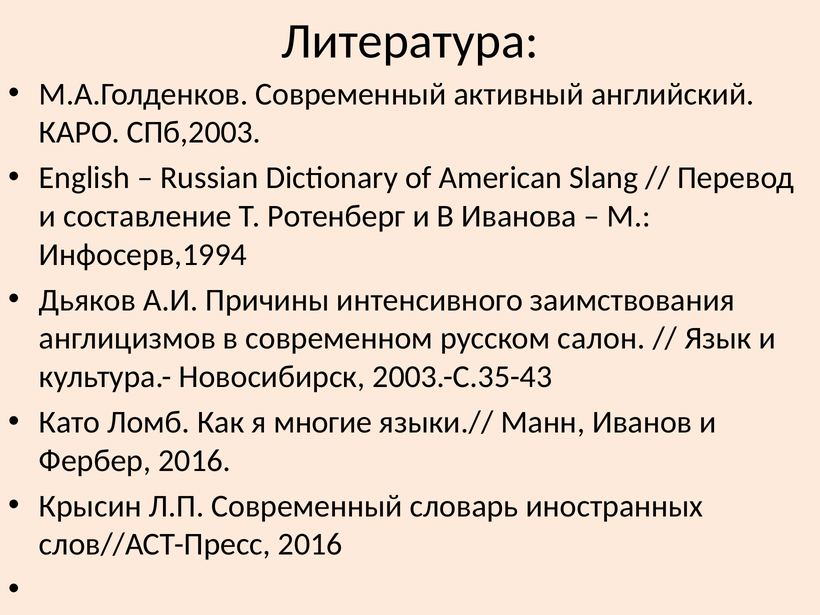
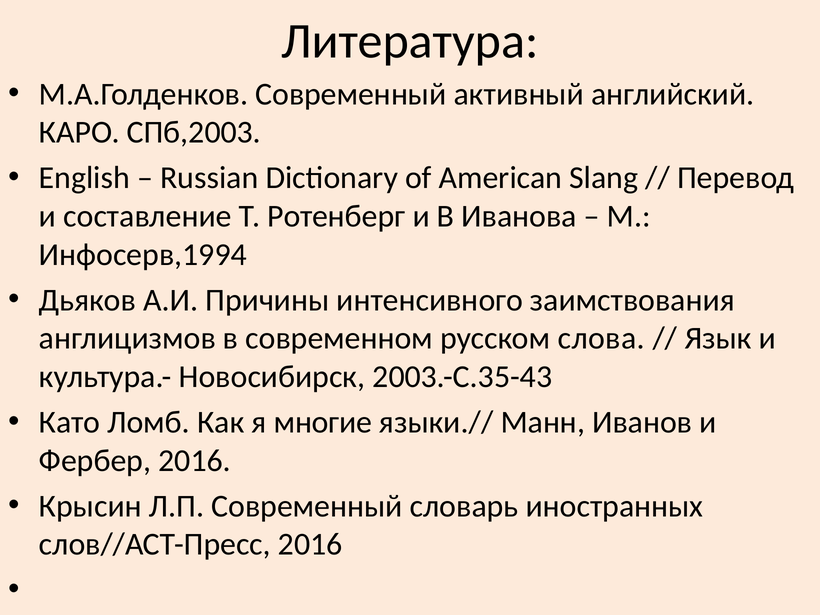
салон: салон -> слова (601, 338)
